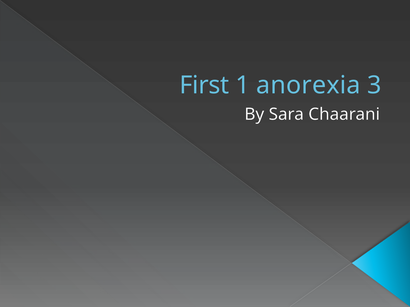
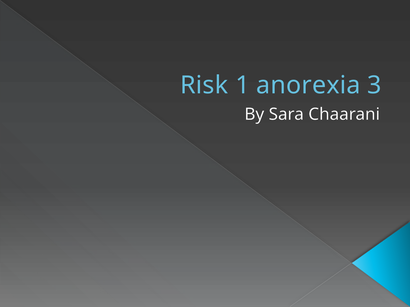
First: First -> Risk (204, 85)
